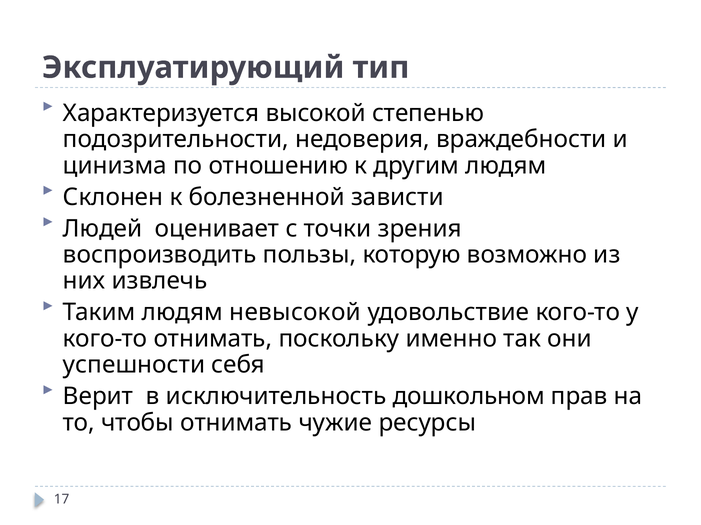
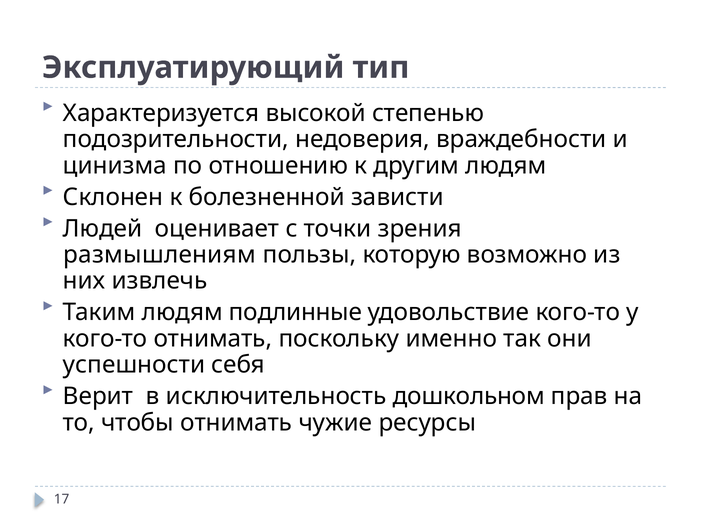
воспроизводить: воспроизводить -> размышлениям (160, 255)
невысокой: невысокой -> подлинные (295, 313)
